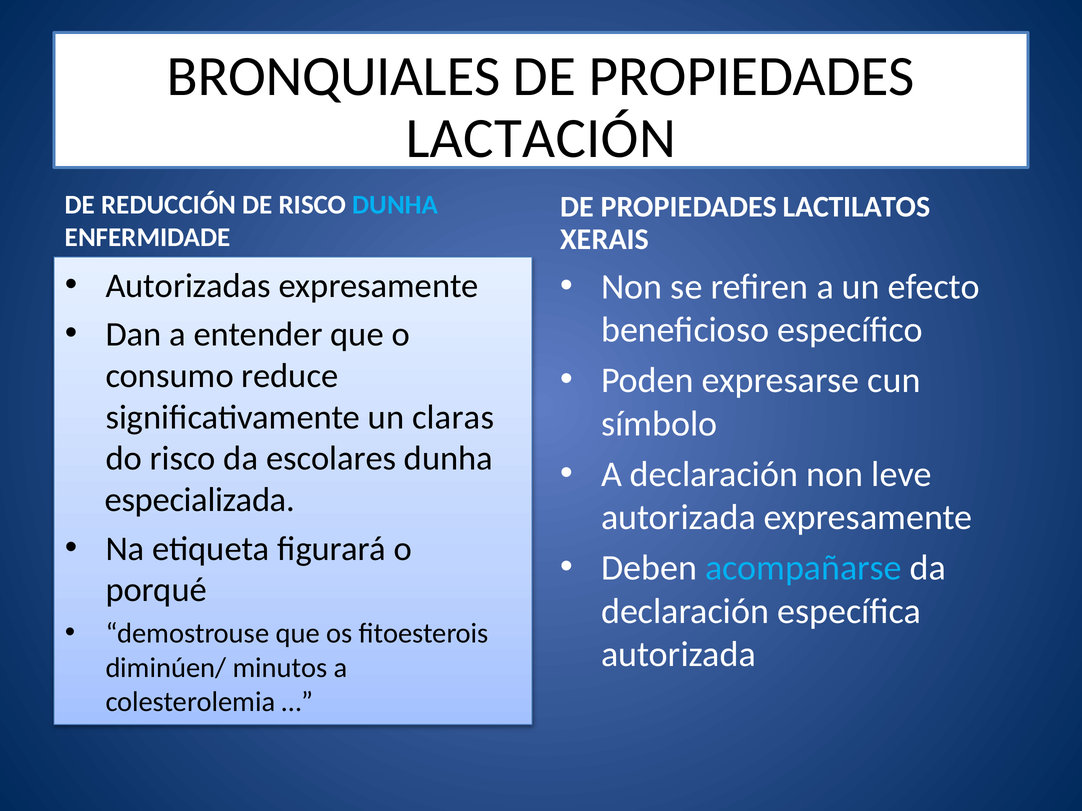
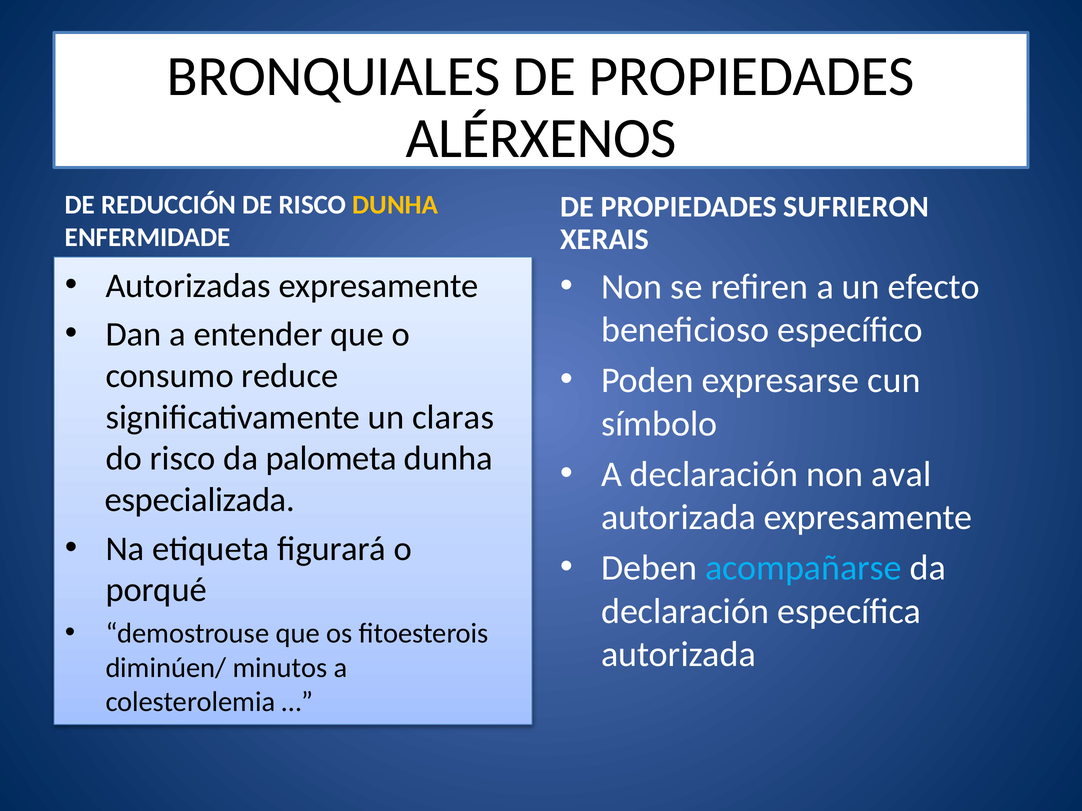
LACTACIÓN: LACTACIÓN -> ALÉRXENOS (541, 138)
DUNHA colour: light blue -> yellow (395, 205)
LACTILATOS: LACTILATOS -> SUFRIERON (856, 207)
escolares: escolares -> palometa (331, 459)
leve: leve -> aval (901, 474)
